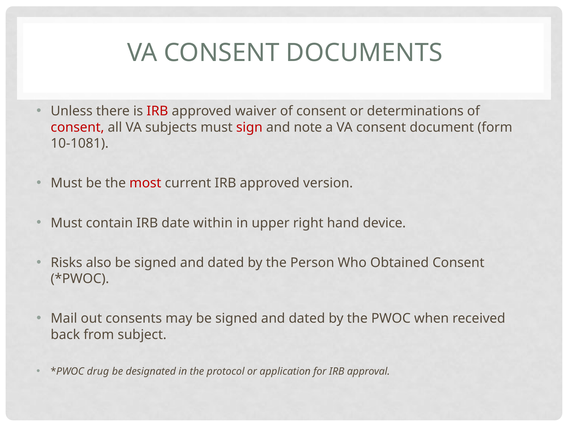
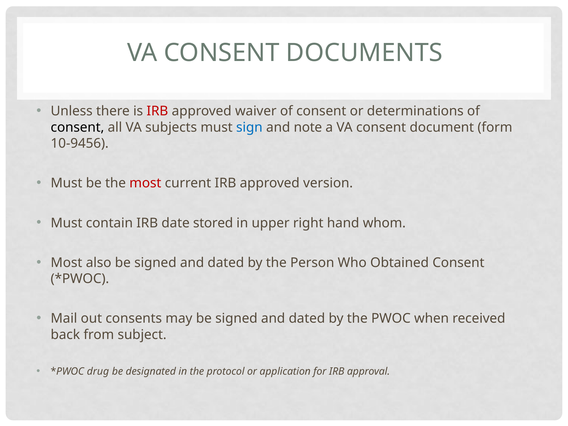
consent colour: red -> black (77, 127)
sign colour: red -> blue (249, 127)
10-1081: 10-1081 -> 10-9456 (80, 143)
within: within -> stored (213, 223)
device: device -> whom (384, 223)
Risks: Risks -> Most (66, 263)
